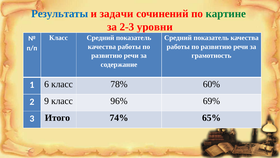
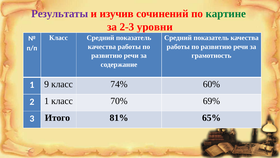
Результаты colour: blue -> purple (60, 14)
задачи: задачи -> изучив (117, 14)
6: 6 -> 9 (47, 84)
78%: 78% -> 74% (119, 84)
2 9: 9 -> 1 (47, 101)
96%: 96% -> 70% (119, 101)
74%: 74% -> 81% (119, 118)
